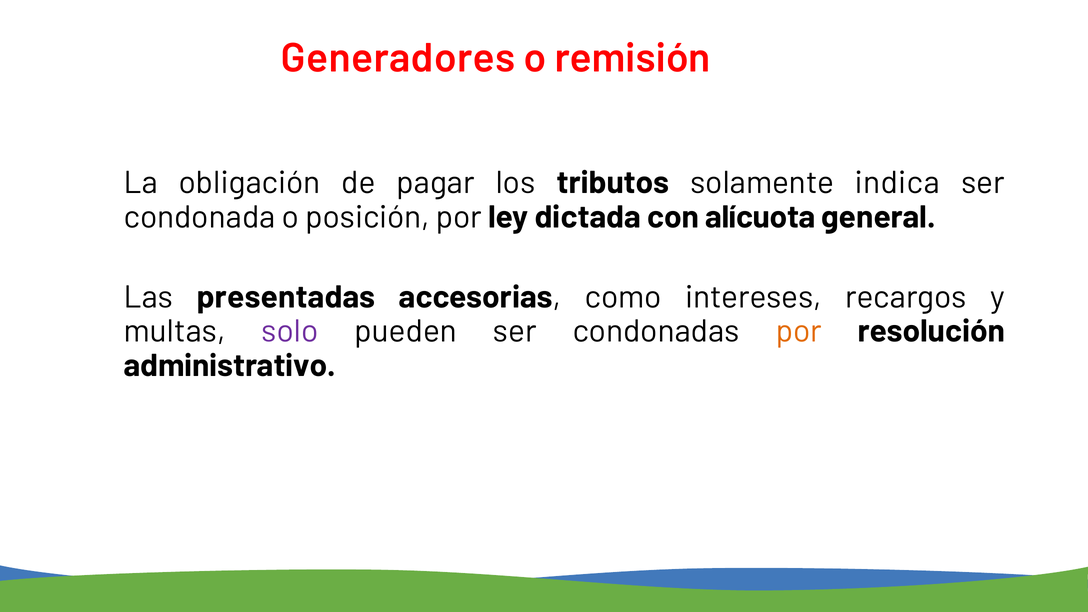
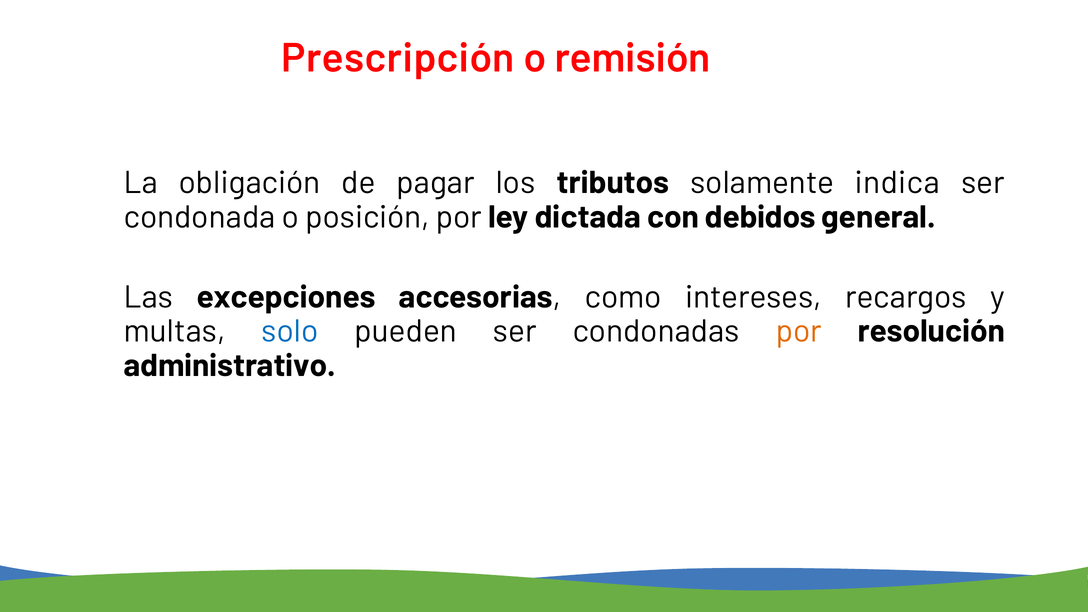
Generadores: Generadores -> Prescripción (398, 58)
alícuota: alícuota -> debidos (760, 217)
presentadas: presentadas -> excepciones (286, 297)
solo colour: purple -> blue (290, 331)
